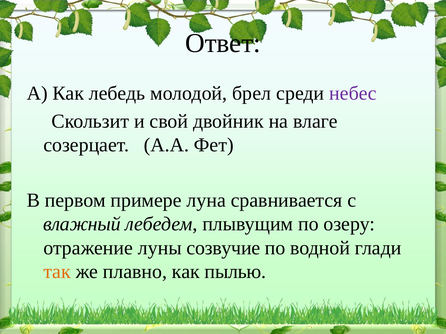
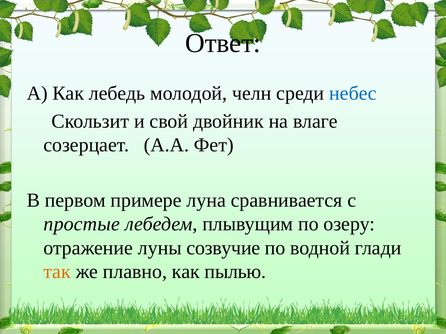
брел: брел -> челн (252, 94)
небес colour: purple -> blue (353, 94)
влажный: влажный -> простые (82, 224)
